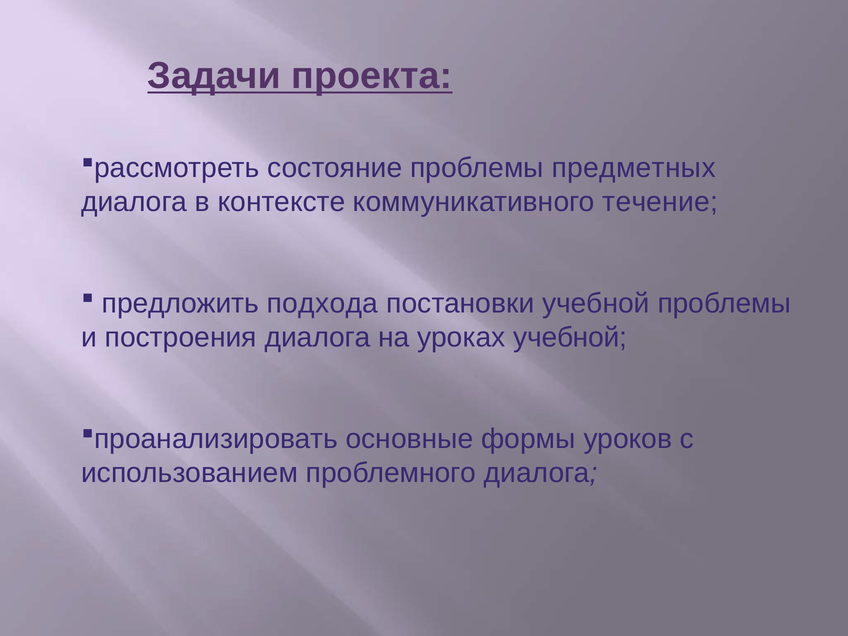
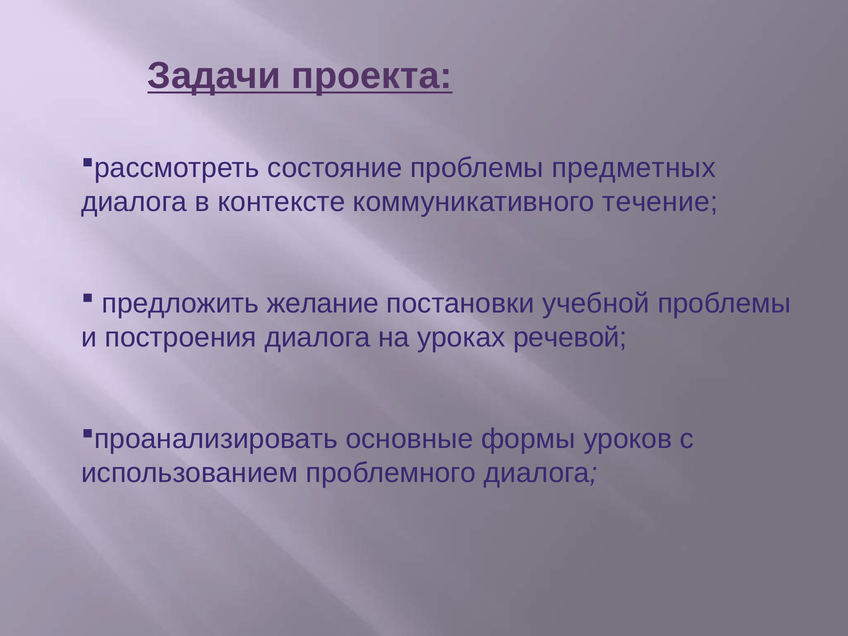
подхода: подхода -> желание (323, 303)
уроках учебной: учебной -> речевой (570, 337)
